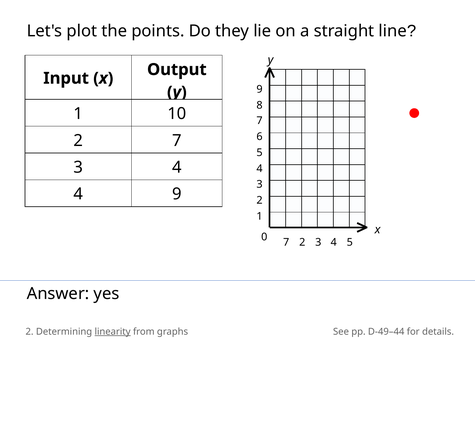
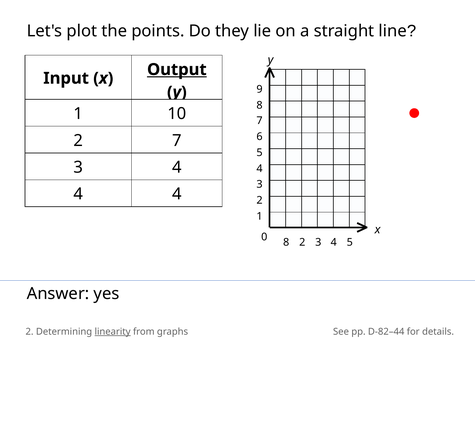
Output underline: none -> present (177, 70)
9: 9 -> 4 (177, 194)
0 7: 7 -> 8 (286, 243)
D-49–44: D-49–44 -> D-82–44 (386, 332)
